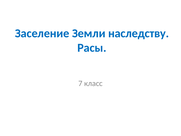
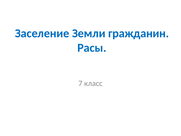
наследству: наследству -> гражданин (139, 33)
